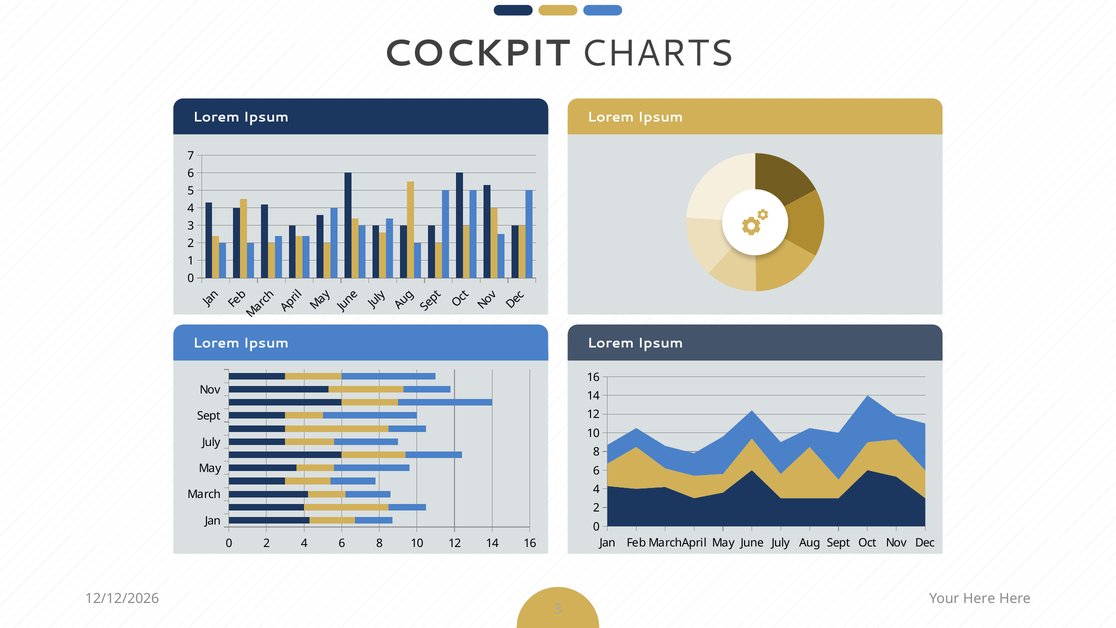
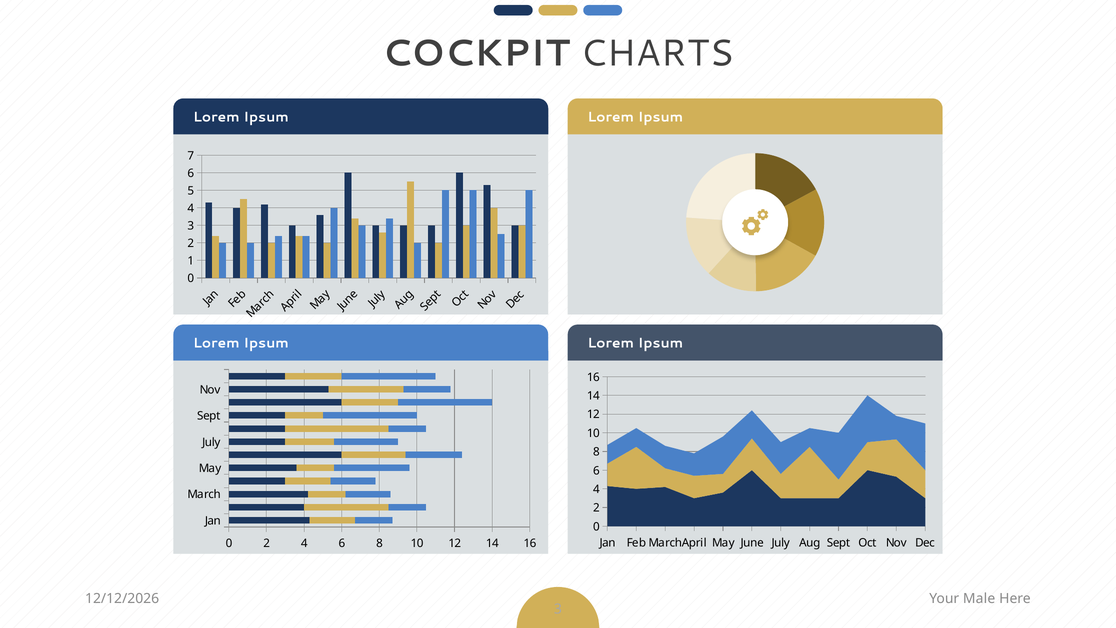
Your Here: Here -> Male (979, 598)
